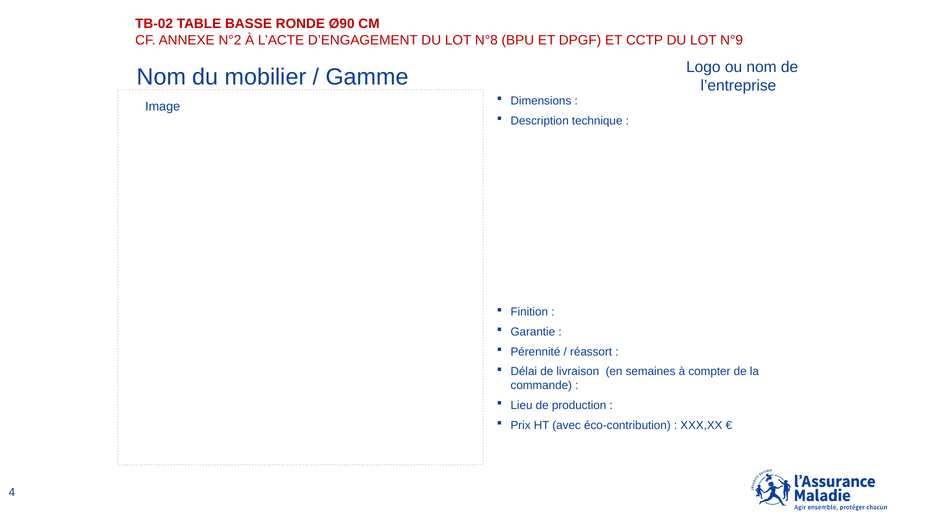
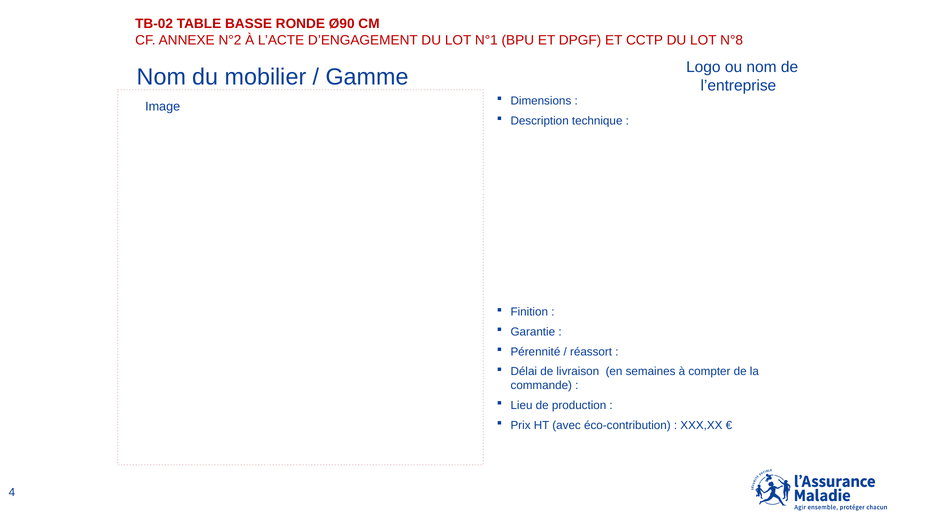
N°8: N°8 -> N°1 (486, 40)
N°9: N°9 -> N°8 (732, 40)
